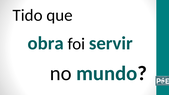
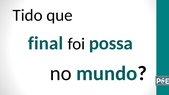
obra: obra -> final (46, 43)
servir: servir -> possa (111, 43)
